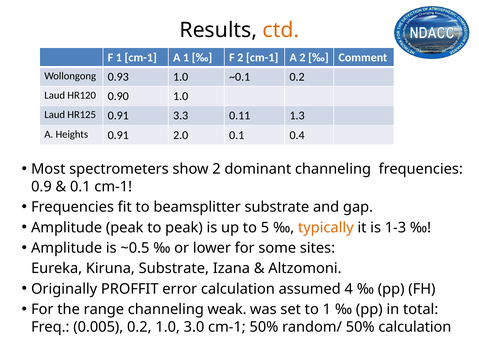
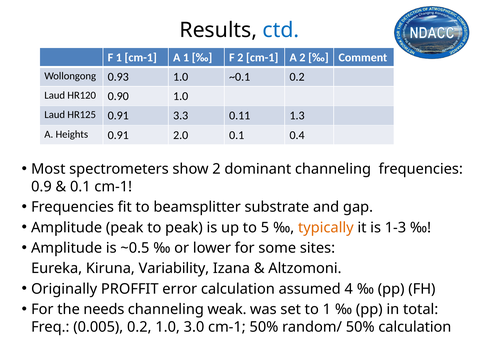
ctd colour: orange -> blue (281, 30)
Kiruna Substrate: Substrate -> Variability (174, 269)
range: range -> needs (104, 310)
